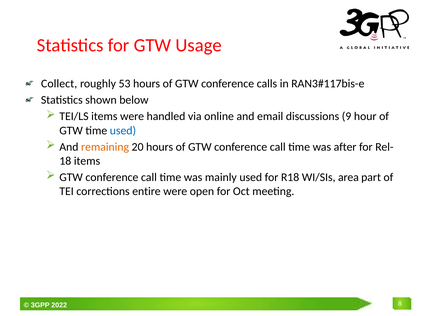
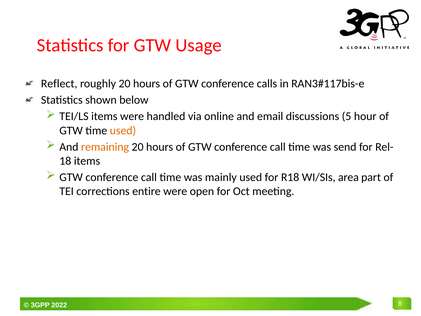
Collect: Collect -> Reflect (59, 84)
roughly 53: 53 -> 20 (125, 84)
9: 9 -> 5 (347, 116)
used colour: blue -> orange (123, 130)
after: after -> send (345, 147)
